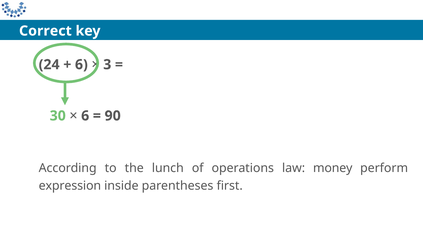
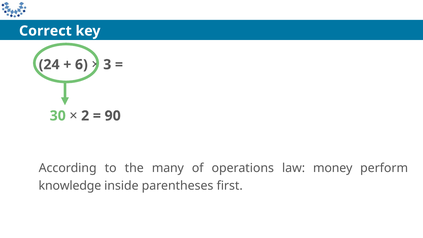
6: 6 -> 2 (85, 116)
lunch: lunch -> many (168, 168)
expression: expression -> knowledge (70, 186)
